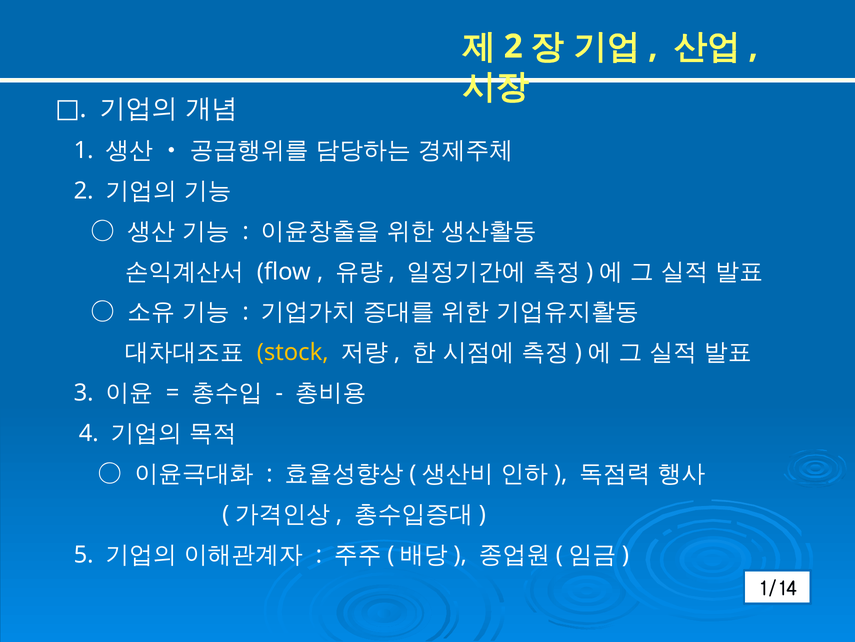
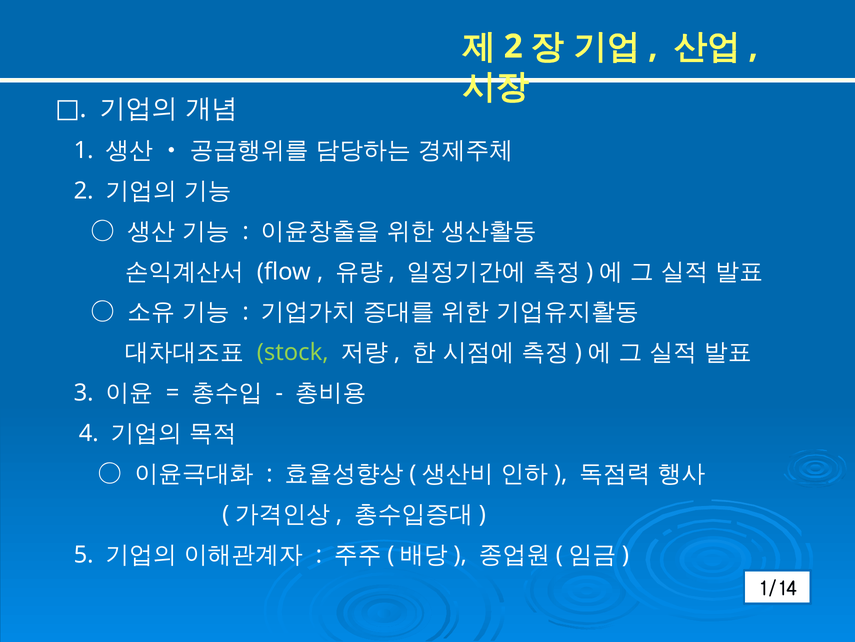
stock colour: yellow -> light green (293, 352)
